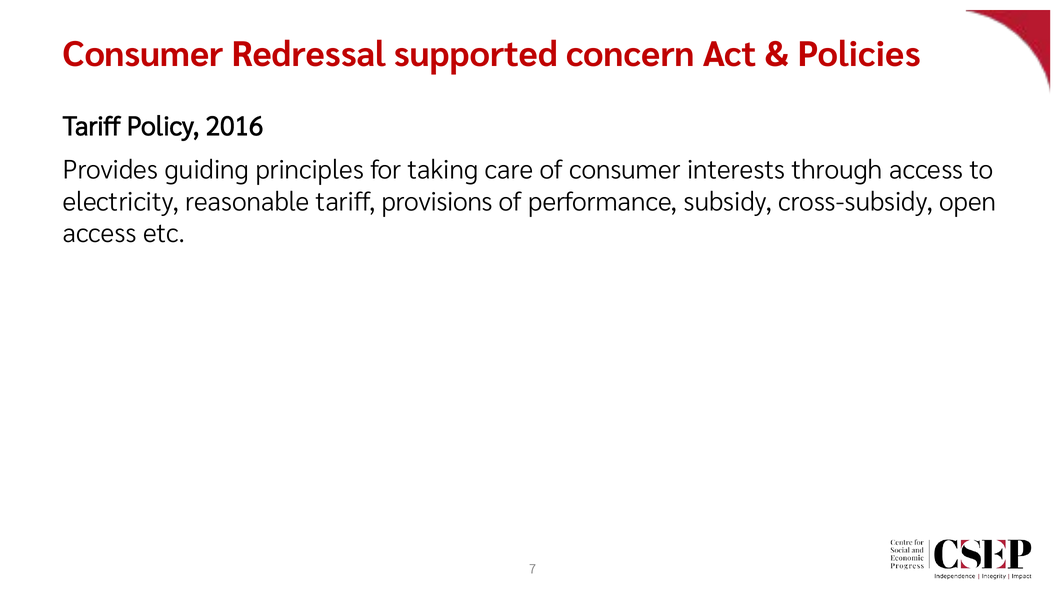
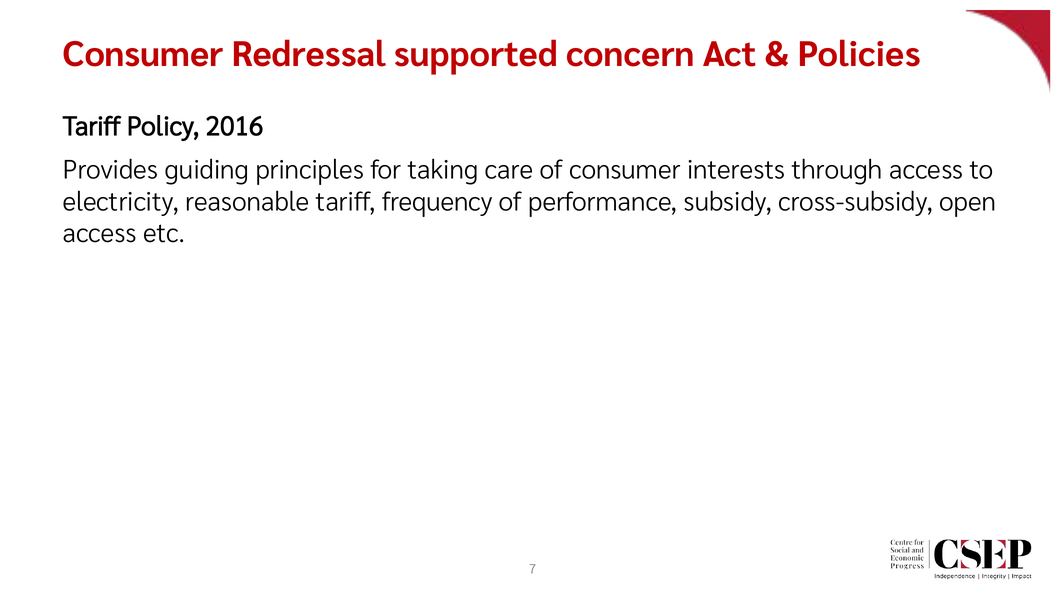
provisions: provisions -> frequency (437, 202)
